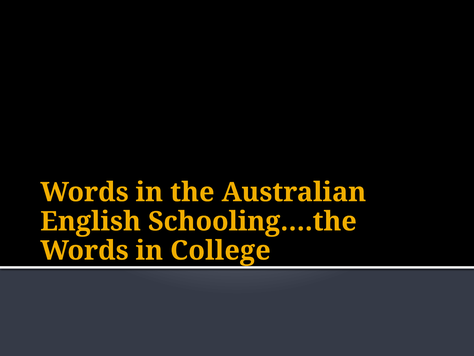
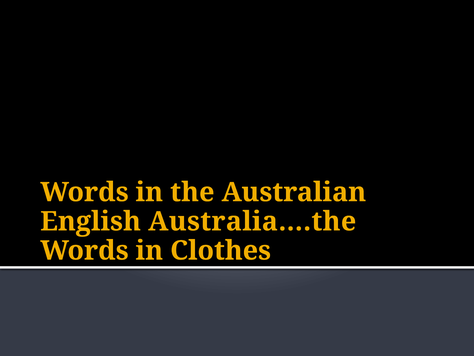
Schooling….the: Schooling….the -> Australia….the (252, 221)
College: College -> Clothes (221, 250)
